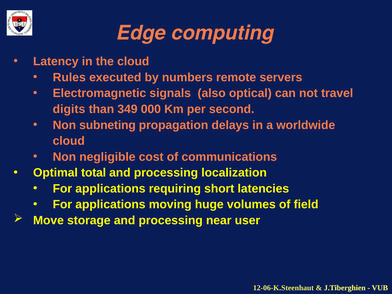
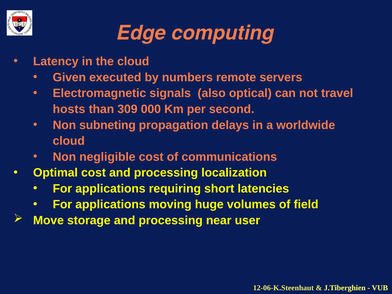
Rules: Rules -> Given (69, 77)
digits: digits -> hosts (69, 109)
349: 349 -> 309 (127, 109)
Optimal total: total -> cost (94, 173)
